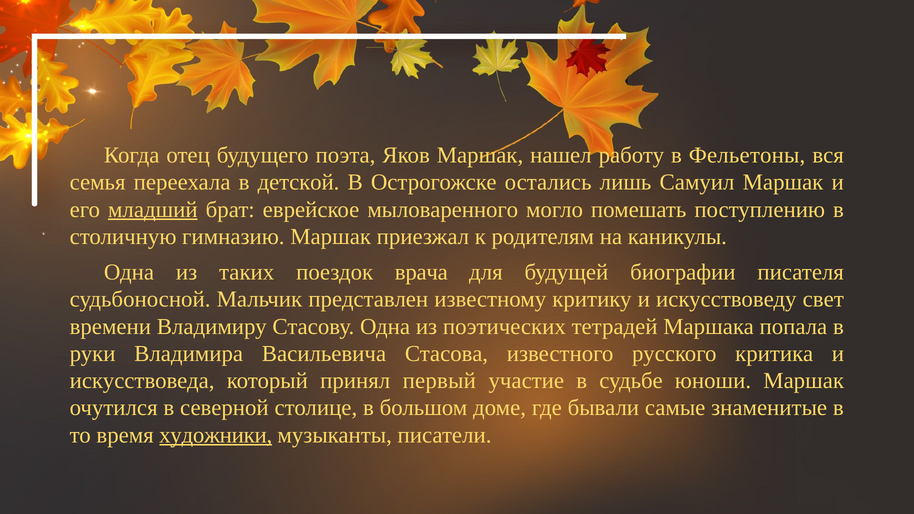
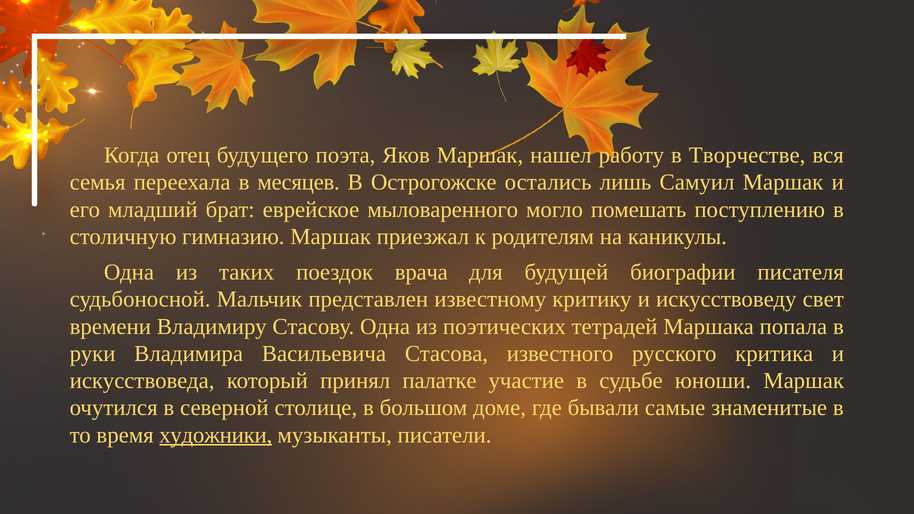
Фельетоны: Фельетоны -> Творчестве (747, 155)
детской: детской -> месяцев (299, 182)
младший underline: present -> none (153, 210)
первый: первый -> палатке (439, 381)
